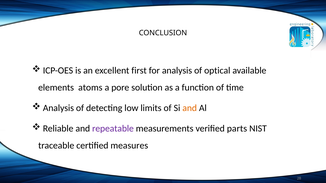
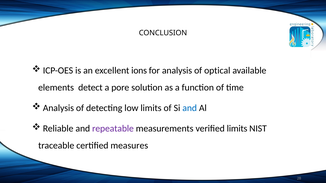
first: first -> ions (139, 71)
atoms: atoms -> detect (90, 88)
and colour: orange -> blue (190, 108)
verified parts: parts -> limits (237, 129)
